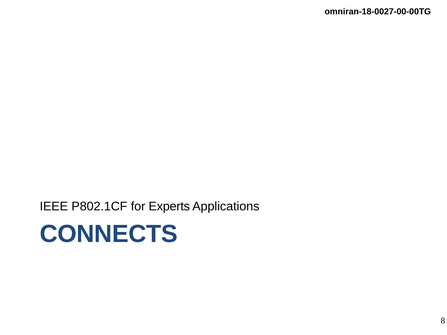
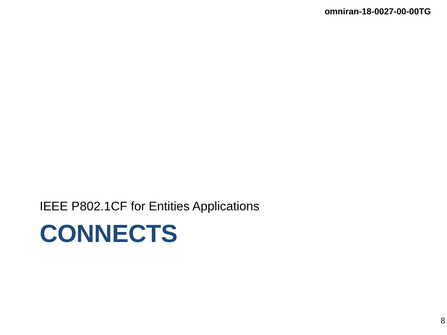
Experts: Experts -> Entities (169, 207)
